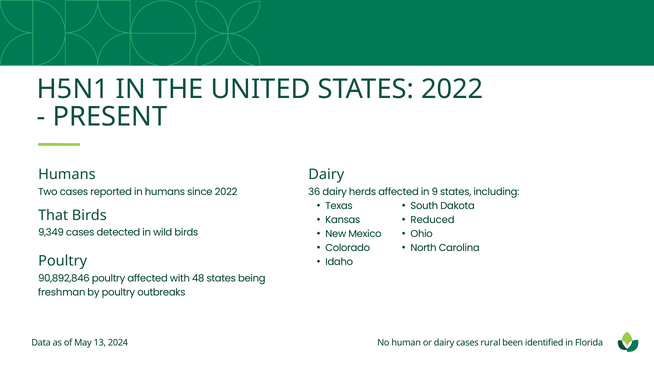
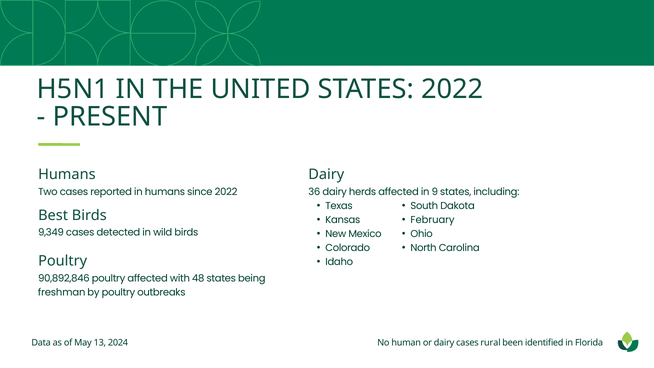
That: That -> Best (53, 215)
Reduced: Reduced -> February (433, 220)
